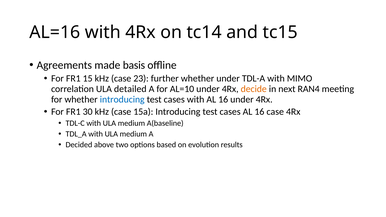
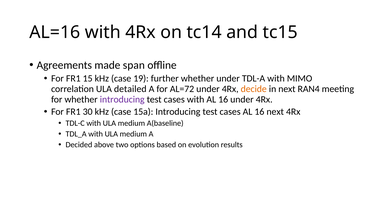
basis: basis -> span (134, 65)
23: 23 -> 19 (141, 79)
AL=10: AL=10 -> AL=72 (182, 89)
introducing colour: blue -> purple (122, 99)
16 case: case -> next (275, 112)
